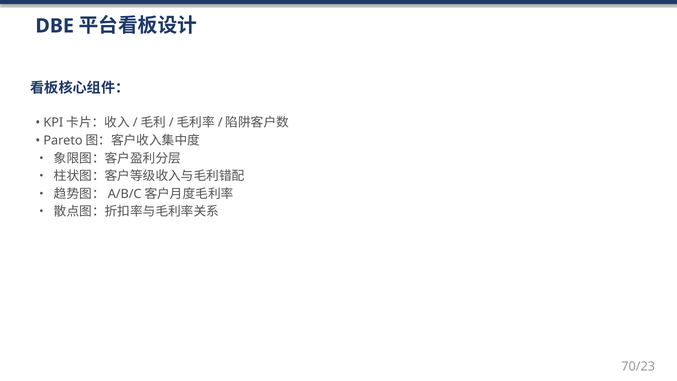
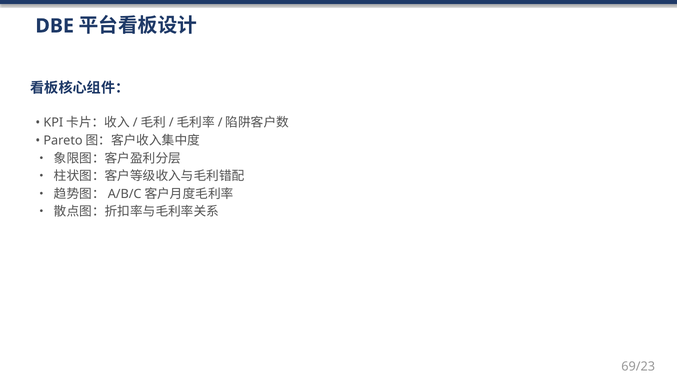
70/23: 70/23 -> 69/23 (638, 366)
